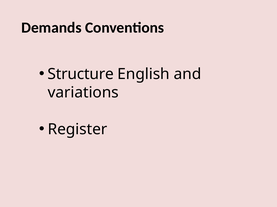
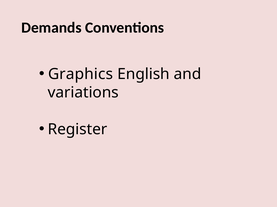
Structure: Structure -> Graphics (81, 74)
